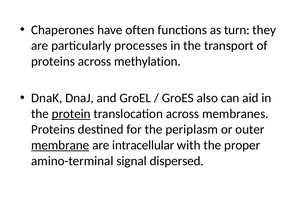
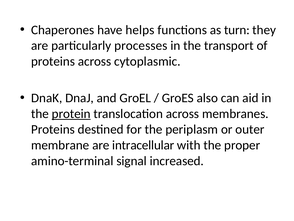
often: often -> helps (140, 30)
methylation: methylation -> cytoplasmic (147, 61)
membrane underline: present -> none (60, 145)
dispersed: dispersed -> increased (177, 161)
